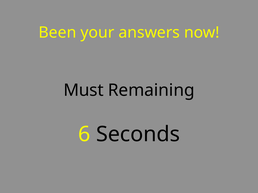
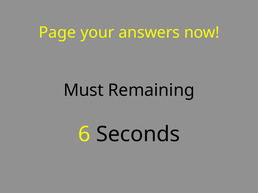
Been: Been -> Page (57, 33)
